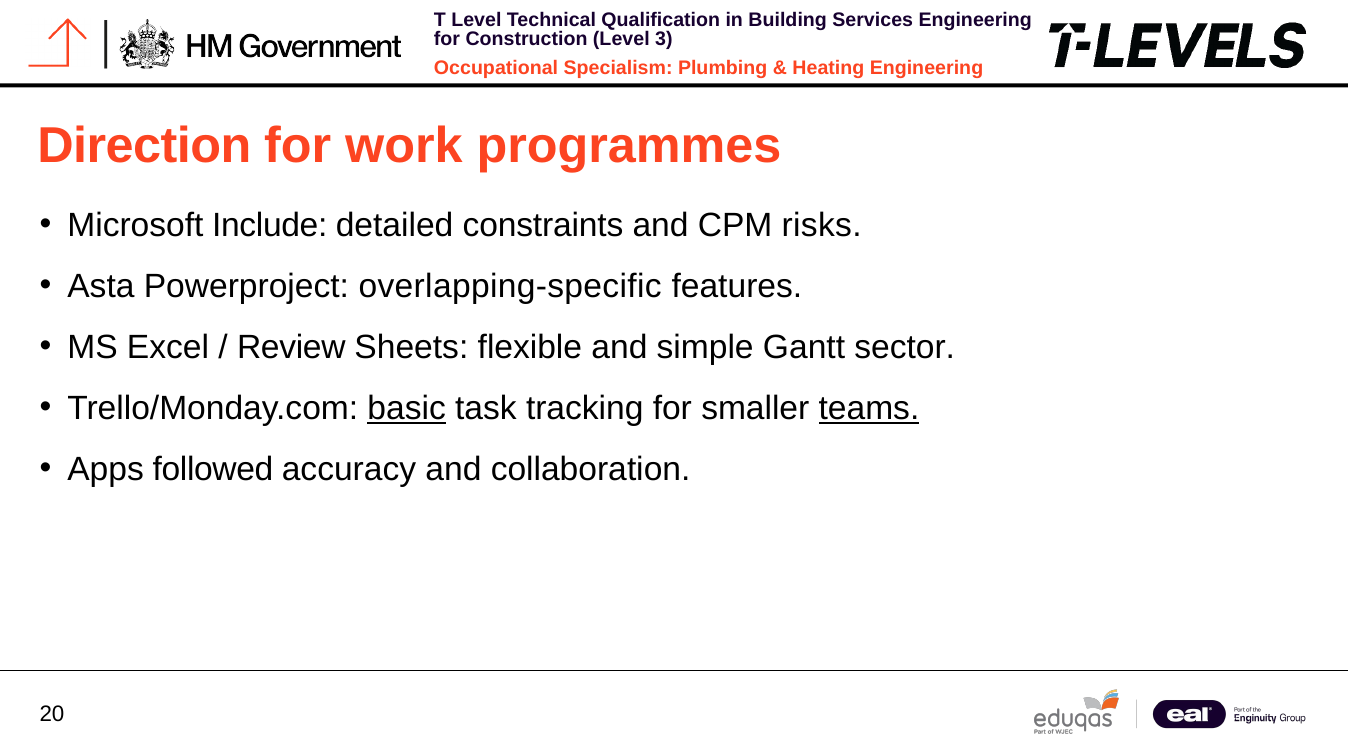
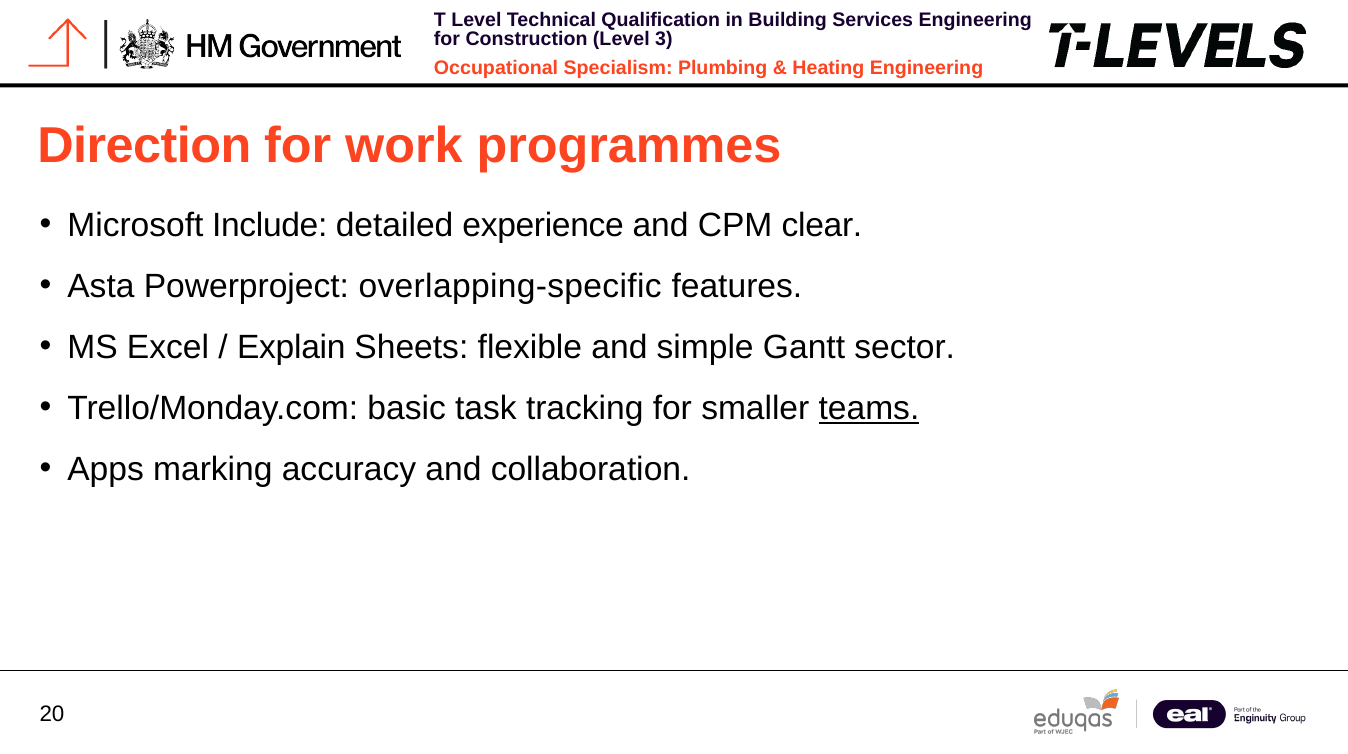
constraints: constraints -> experience (543, 225)
risks: risks -> clear (822, 225)
Review: Review -> Explain (291, 347)
basic underline: present -> none (407, 408)
followed: followed -> marking (213, 469)
